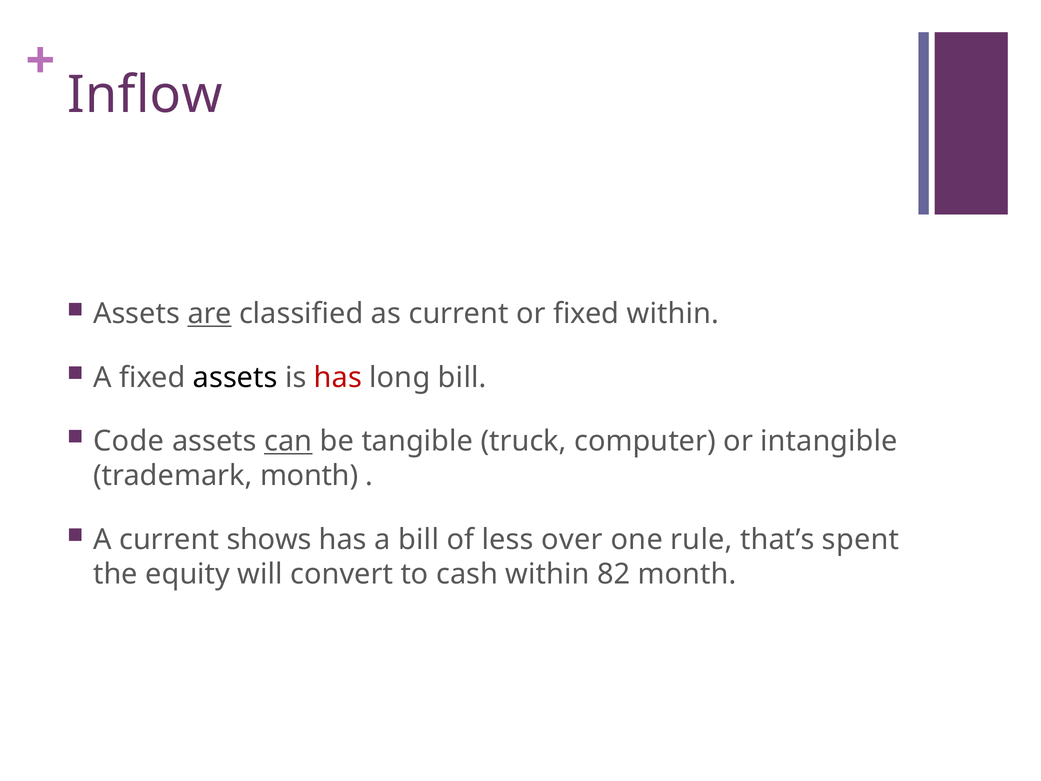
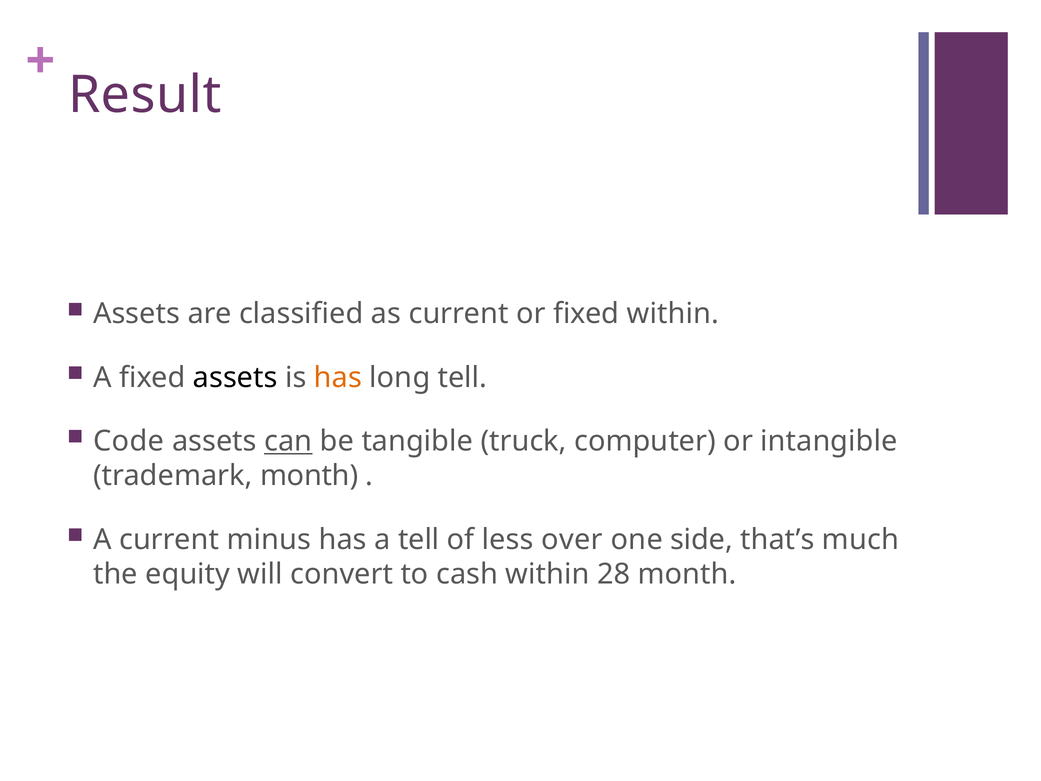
Inflow: Inflow -> Result (145, 95)
are underline: present -> none (210, 314)
has colour: red -> orange (338, 377)
long bill: bill -> tell (462, 377)
shows: shows -> minus (269, 539)
a bill: bill -> tell (419, 539)
rule: rule -> side (702, 539)
spent: spent -> much (861, 539)
82: 82 -> 28 (614, 574)
